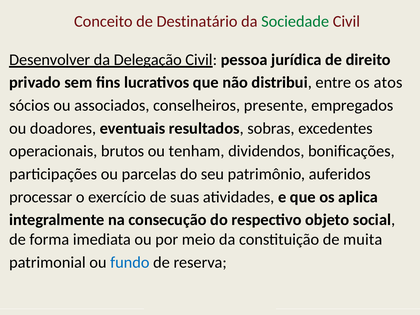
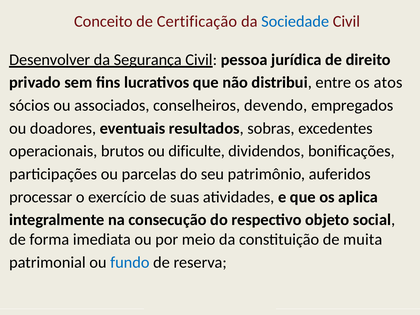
Destinatário: Destinatário -> Certificação (197, 21)
Sociedade colour: green -> blue (295, 21)
Delegação: Delegação -> Segurança (148, 60)
presente: presente -> devendo (276, 105)
tenham: tenham -> dificulte (197, 151)
